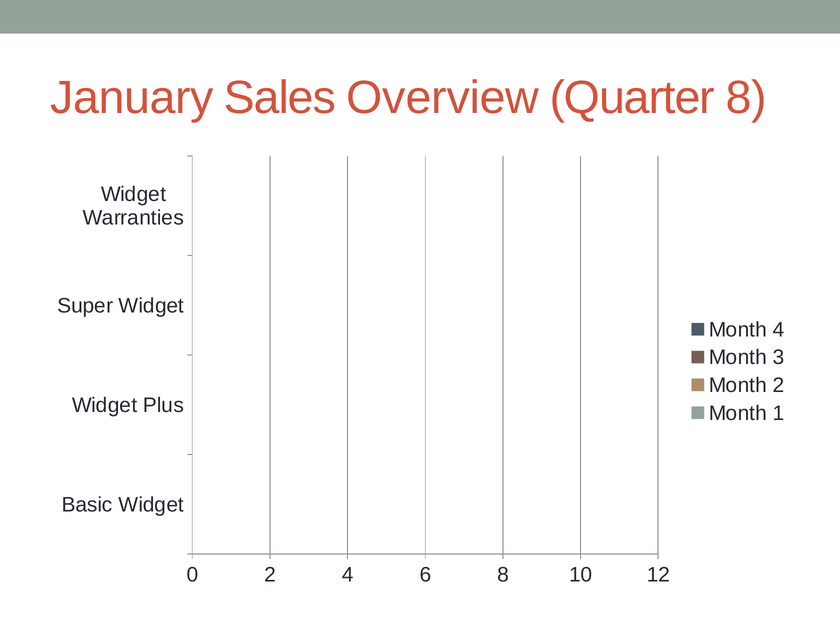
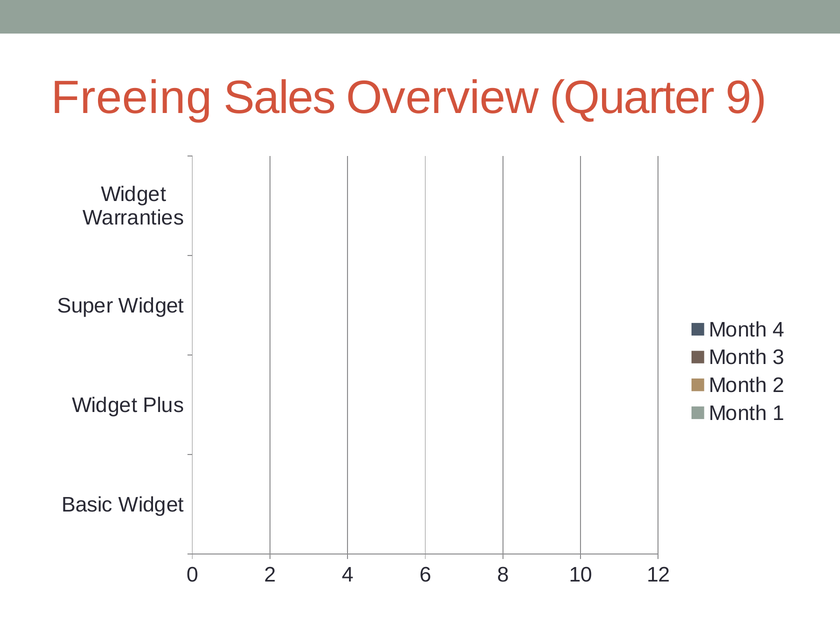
January: January -> Freeing (132, 98)
Quarter 8: 8 -> 9 (746, 98)
